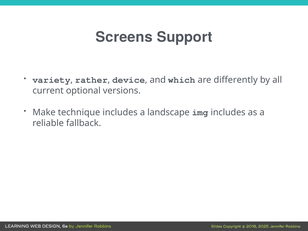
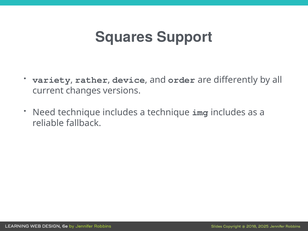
Screens: Screens -> Squares (124, 37)
which: which -> order (182, 80)
optional: optional -> changes (83, 91)
Make: Make -> Need (44, 112)
a landscape: landscape -> technique (168, 112)
